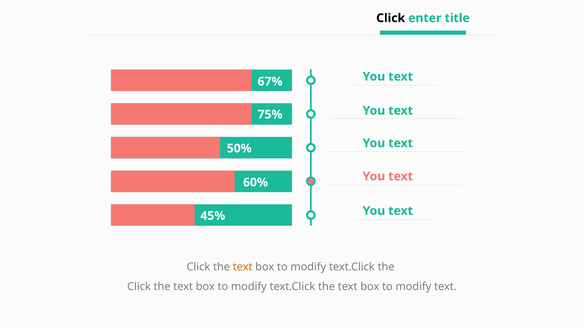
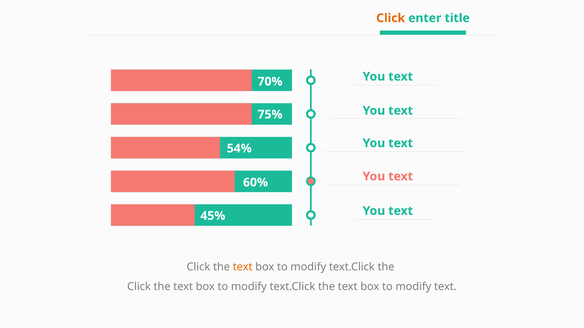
Click colour: black -> orange (391, 18)
67%: 67% -> 70% (270, 82)
50%: 50% -> 54% (239, 149)
